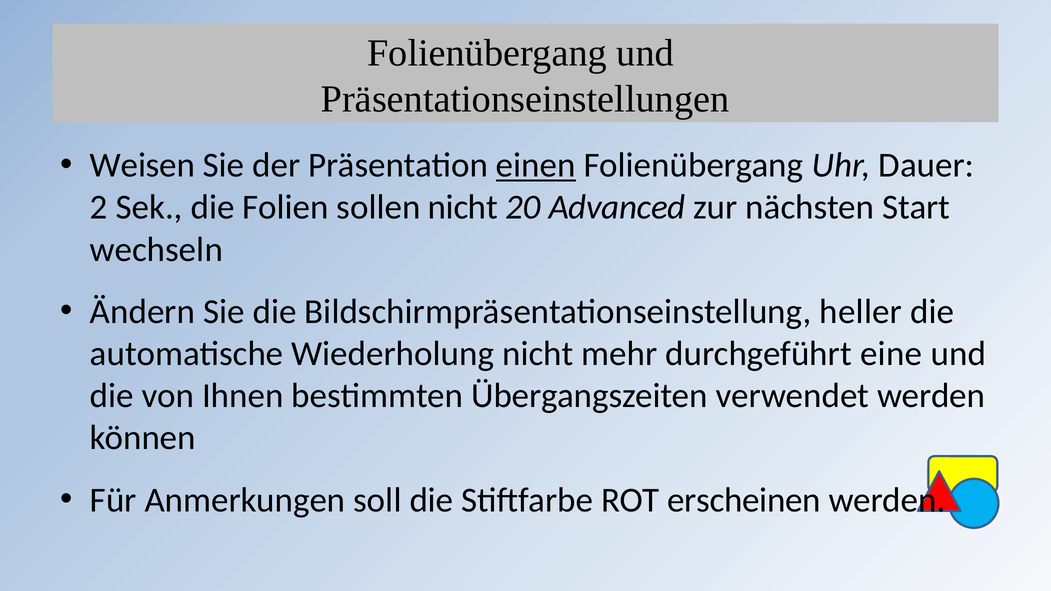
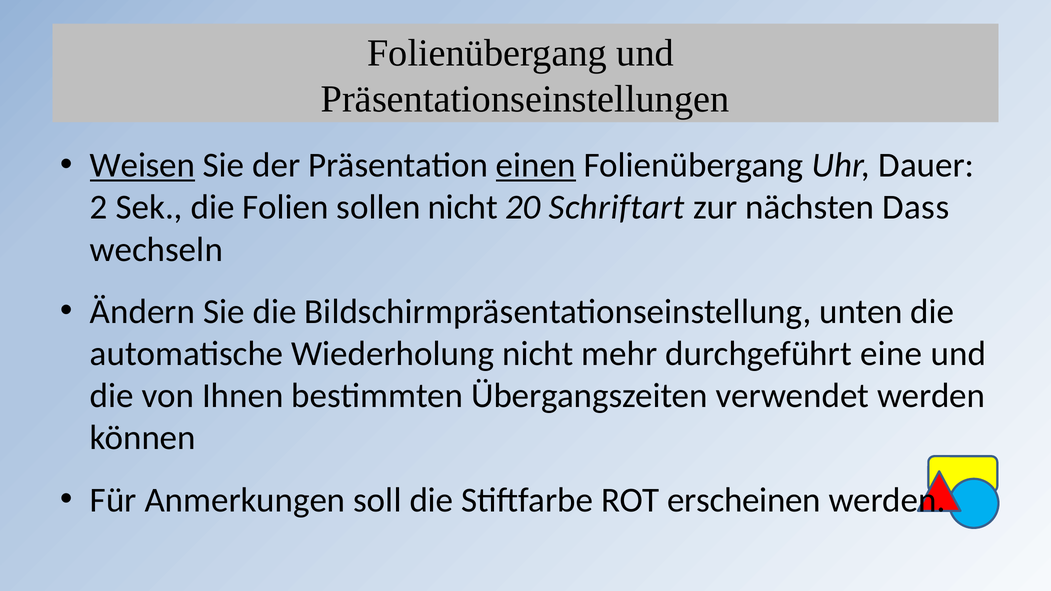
Weisen underline: none -> present (143, 165)
Advanced: Advanced -> Schriftart (617, 207)
Start: Start -> Dass (916, 207)
heller: heller -> unten (861, 312)
